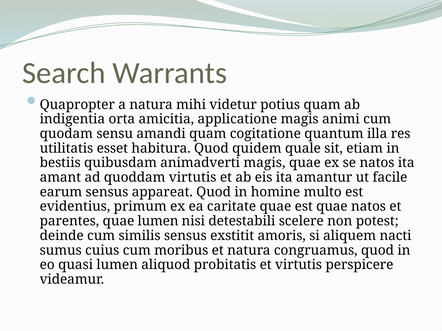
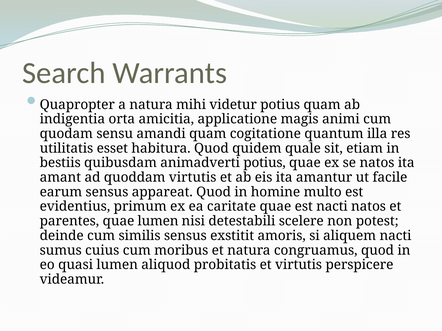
animadverti magis: magis -> potius (265, 163)
est quae: quae -> nacti (332, 207)
